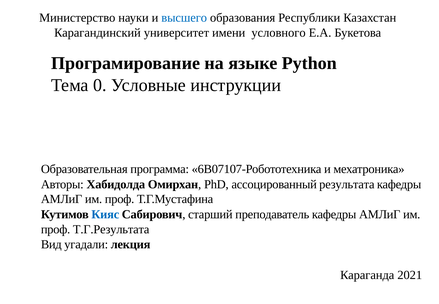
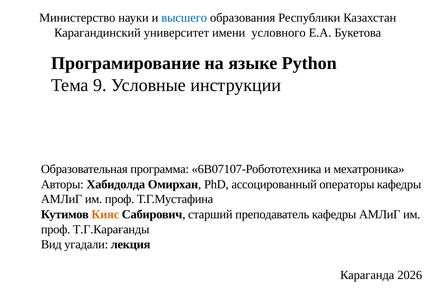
0: 0 -> 9 (100, 85)
результата: результата -> операторы (347, 184)
Кияс colour: blue -> orange (105, 214)
Т.Г.Результата: Т.Г.Результата -> Т.Г.Карағанды (111, 229)
2021: 2021 -> 2026 (410, 275)
